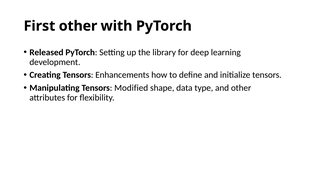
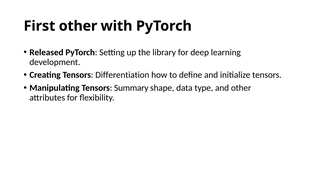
Enhancements: Enhancements -> Differentiation (122, 75)
Modified: Modified -> Summary (131, 88)
